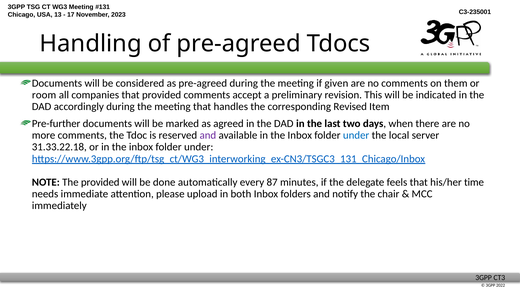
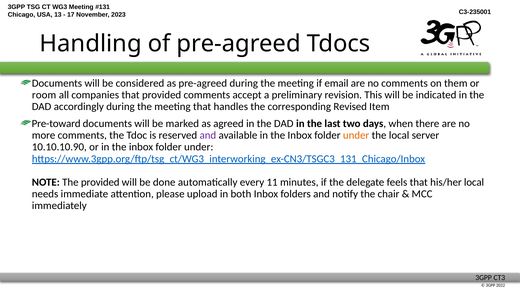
given: given -> email (336, 83)
Pre-further: Pre-further -> Pre-toward (56, 124)
under colour: blue -> orange (356, 136)
31.33.22.18: 31.33.22.18 -> 10.10.10.90 (59, 147)
87: 87 -> 11 (272, 183)
his/her time: time -> local (474, 183)
